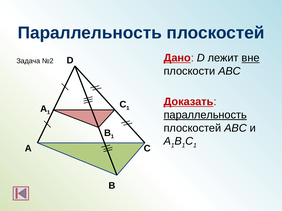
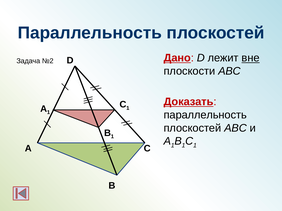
параллельность underline: present -> none (205, 115)
